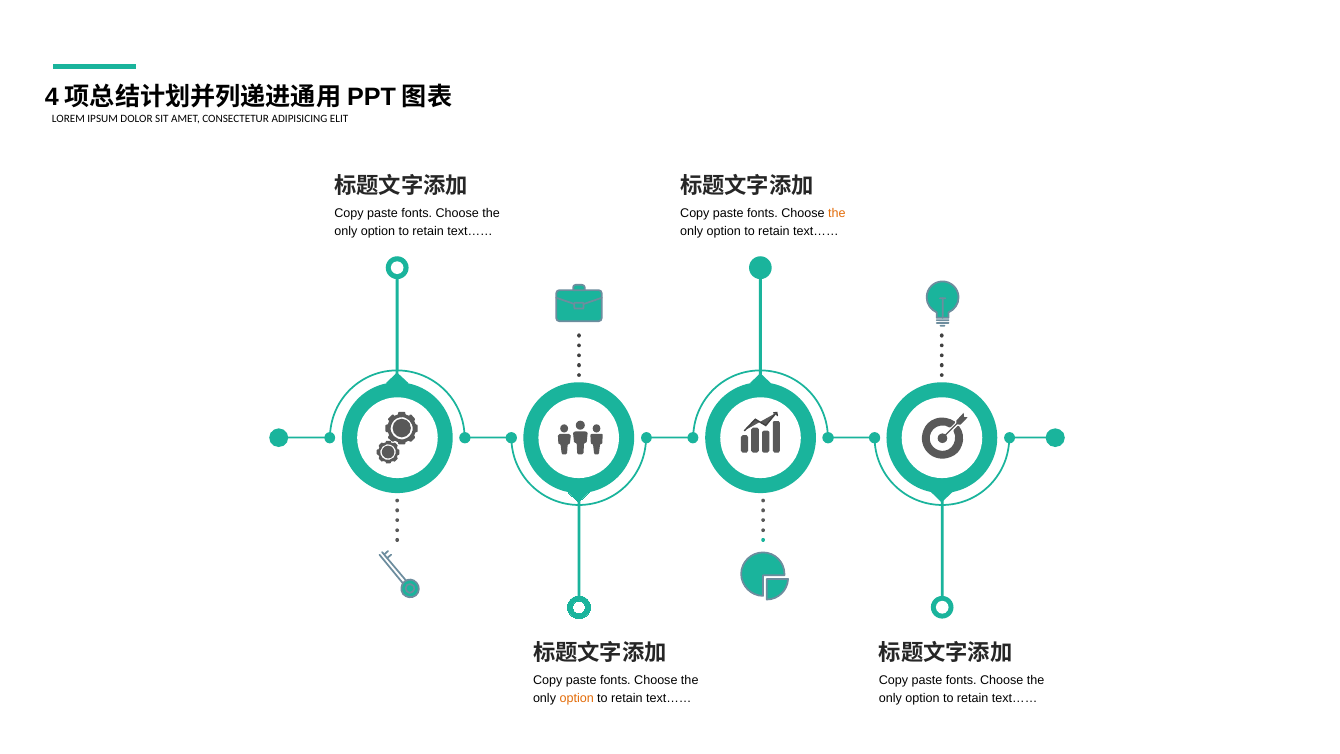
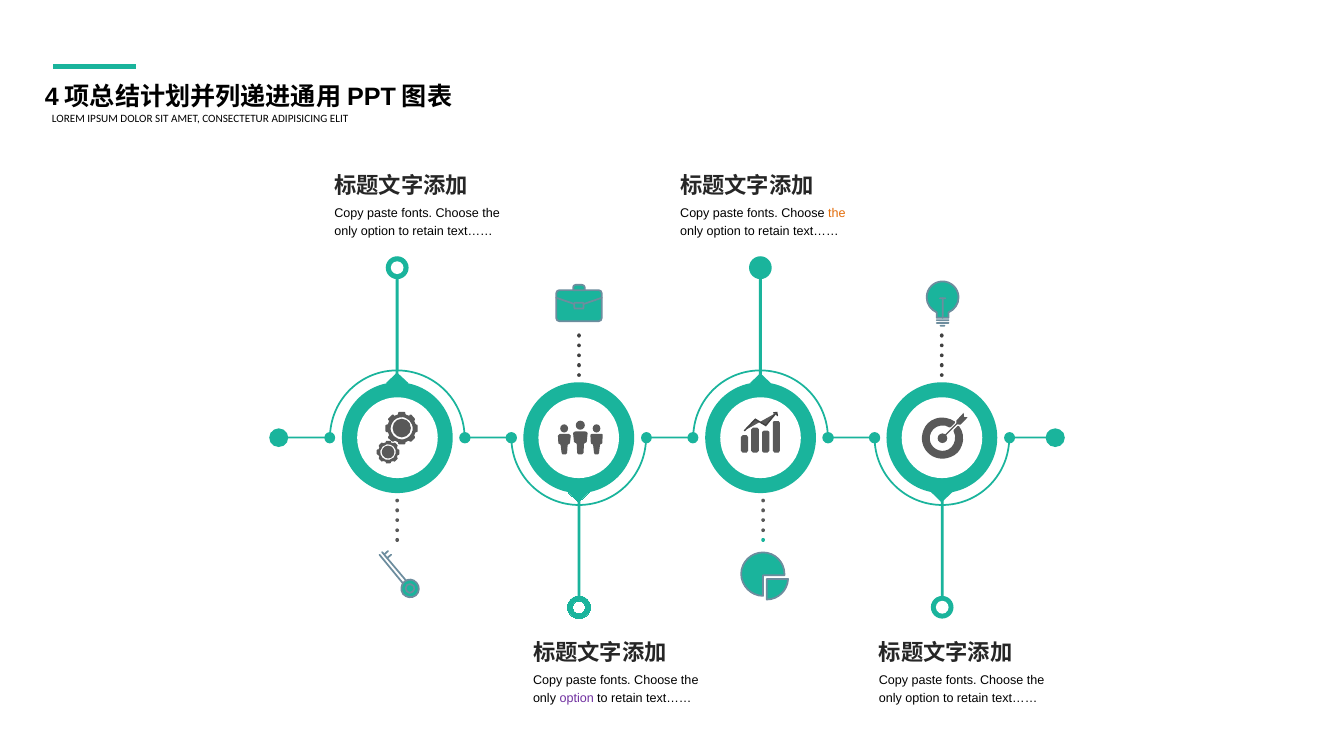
option colour: orange -> purple (577, 698)
